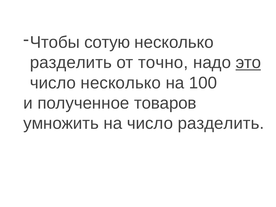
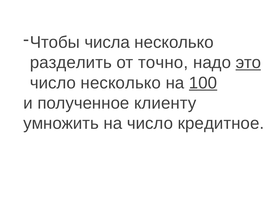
сотую: сотую -> числа (107, 42)
100 underline: none -> present (203, 83)
товаров: товаров -> клиенту (165, 103)
число разделить: разделить -> кредитное (221, 123)
